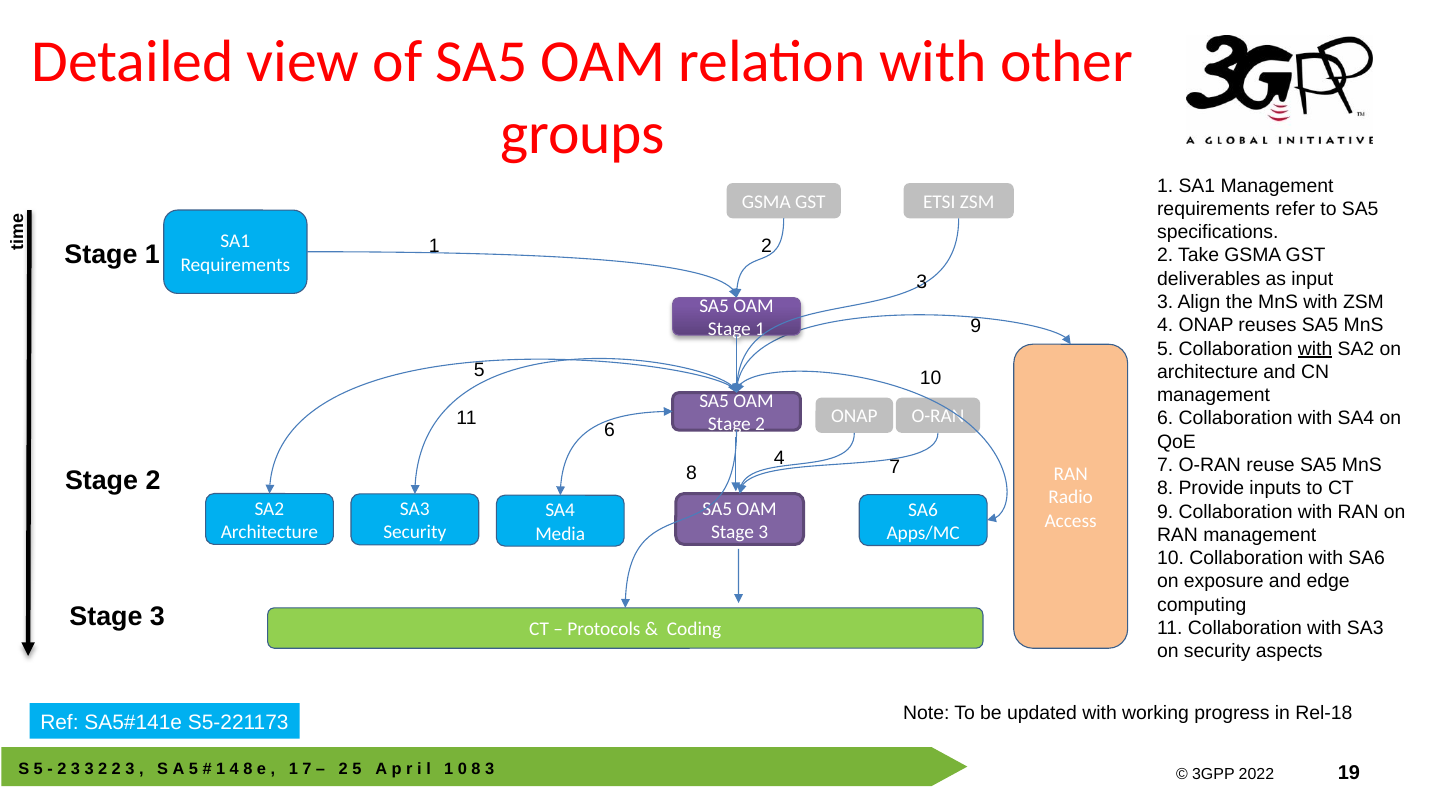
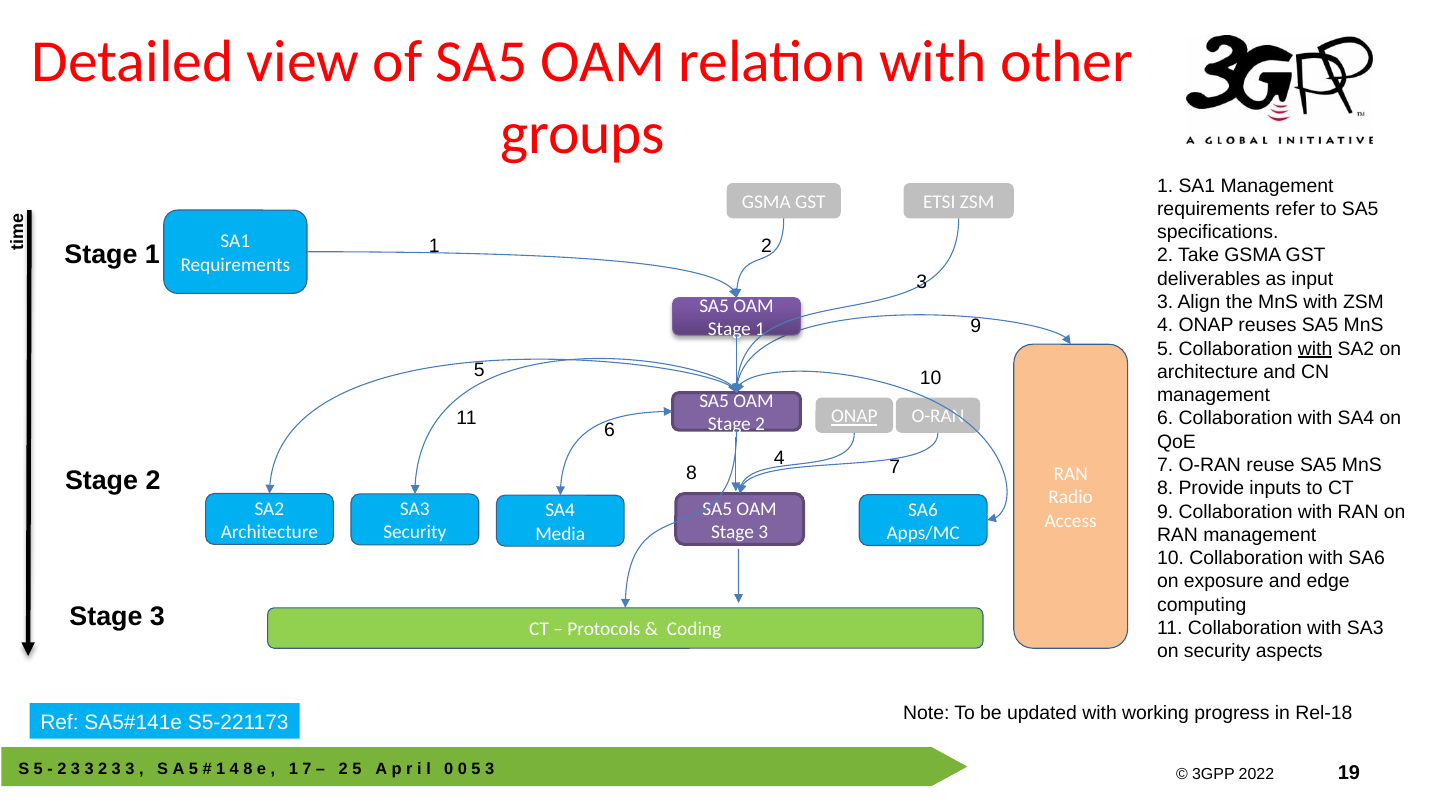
ONAP underline: none -> present (854, 417)
3 2 2: 2 -> 3 (116, 769)
1: 1 -> 0 (449, 769)
8: 8 -> 5 (476, 769)
